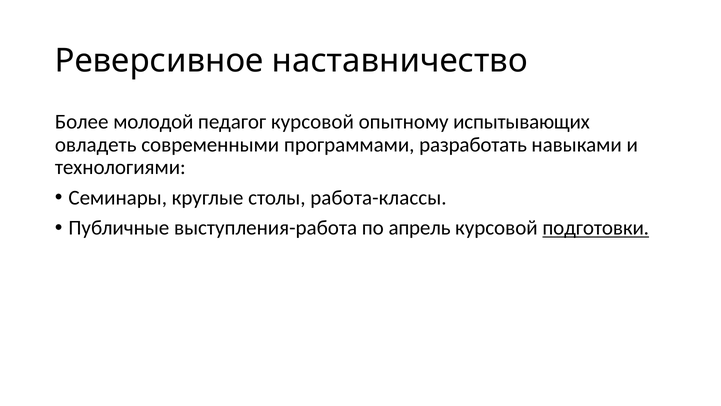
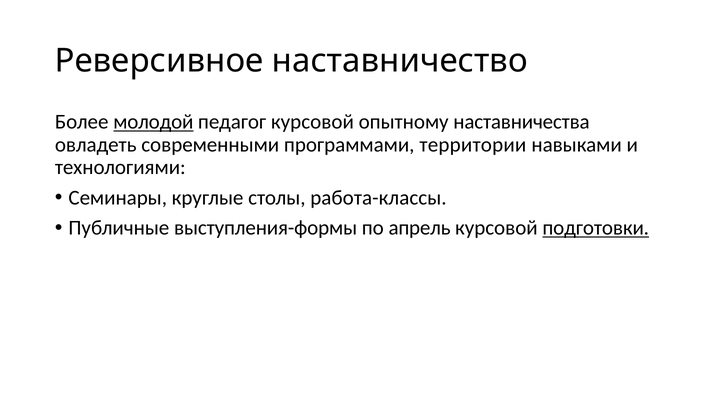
молодой underline: none -> present (153, 122)
испытывающих: испытывающих -> наставничества (521, 122)
разработать: разработать -> территории (473, 145)
выступления-работа: выступления-работа -> выступления-формы (266, 228)
